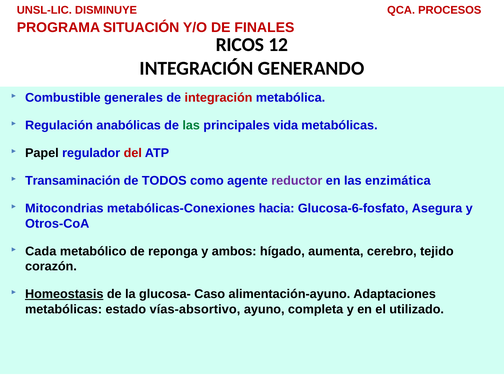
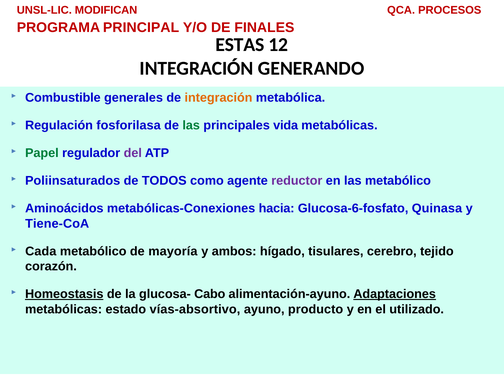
DISMINUYE: DISMINUYE -> MODIFICAN (106, 10)
SITUACIÓN: SITUACIÓN -> PRINCIPAL (141, 28)
RICOS: RICOS -> ESTAS (240, 45)
integración colour: red -> orange (218, 98)
anabólicas: anabólicas -> fosforilasa (129, 125)
Papel colour: black -> green (42, 153)
del colour: red -> purple (133, 153)
Transaminación: Transaminación -> Poliinsaturados (73, 181)
las enzimática: enzimática -> metabólico (398, 181)
Mitocondrias: Mitocondrias -> Aminoácidos (64, 208)
Asegura: Asegura -> Quinasa (437, 208)
Otros-CoA: Otros-CoA -> Tiene-CoA (57, 224)
reponga: reponga -> mayoría (173, 251)
aumenta: aumenta -> tisulares (336, 251)
Caso: Caso -> Cabo (210, 294)
Adaptaciones underline: none -> present (395, 294)
completa: completa -> producto (316, 309)
